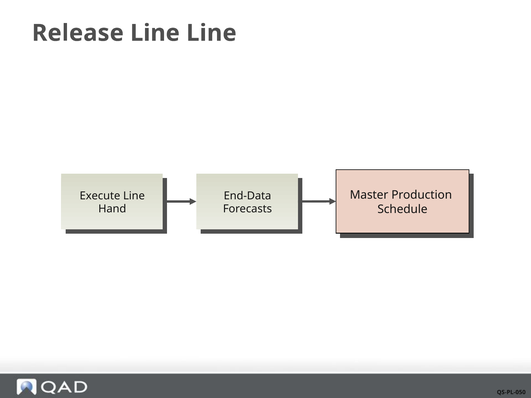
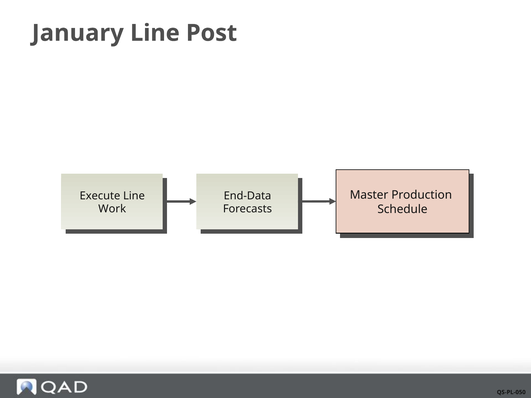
Release: Release -> January (78, 33)
Line Line: Line -> Post (212, 33)
Hand: Hand -> Work (112, 209)
